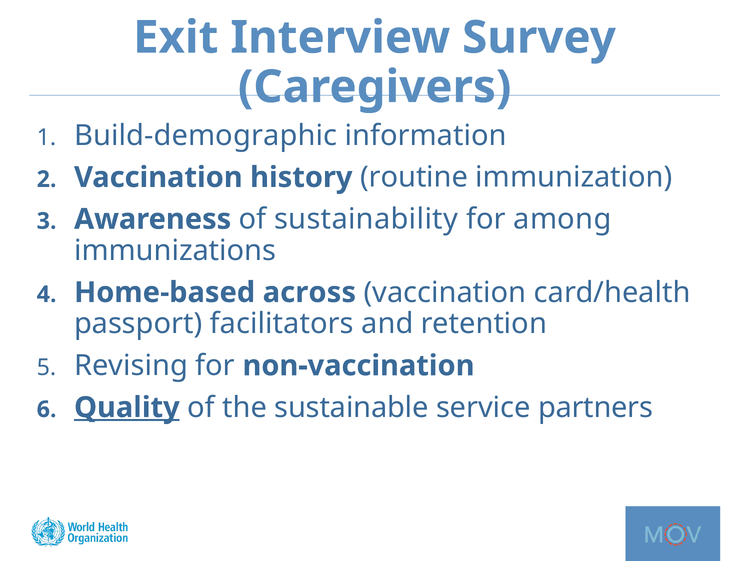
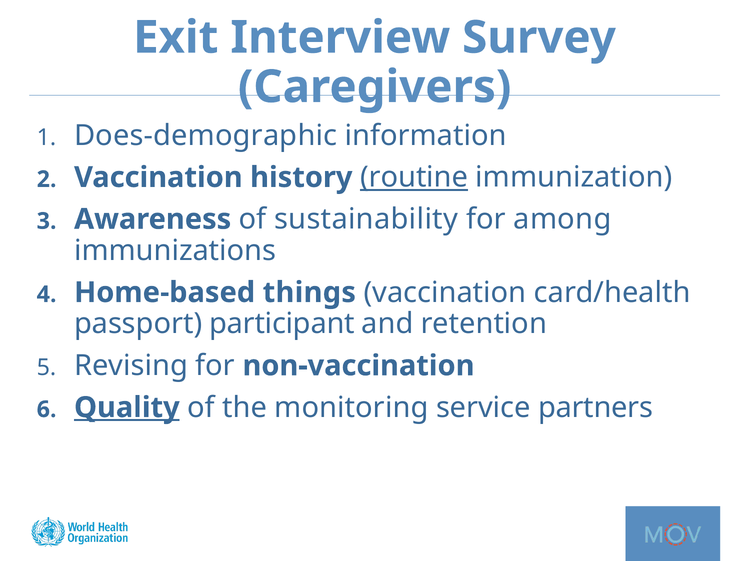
Build-demographic: Build-demographic -> Does-demographic (206, 135)
routine underline: none -> present (414, 177)
across: across -> things (309, 292)
facilitators: facilitators -> participant (282, 323)
sustainable: sustainable -> monitoring (351, 407)
